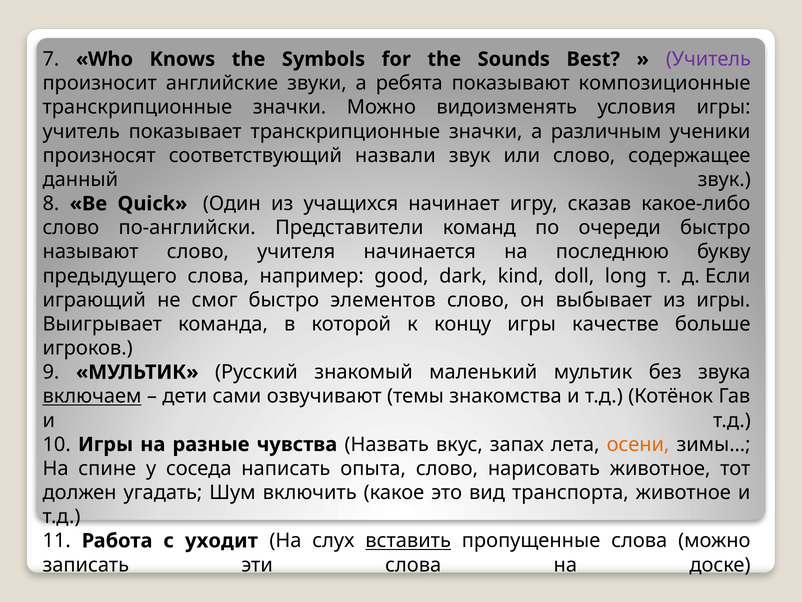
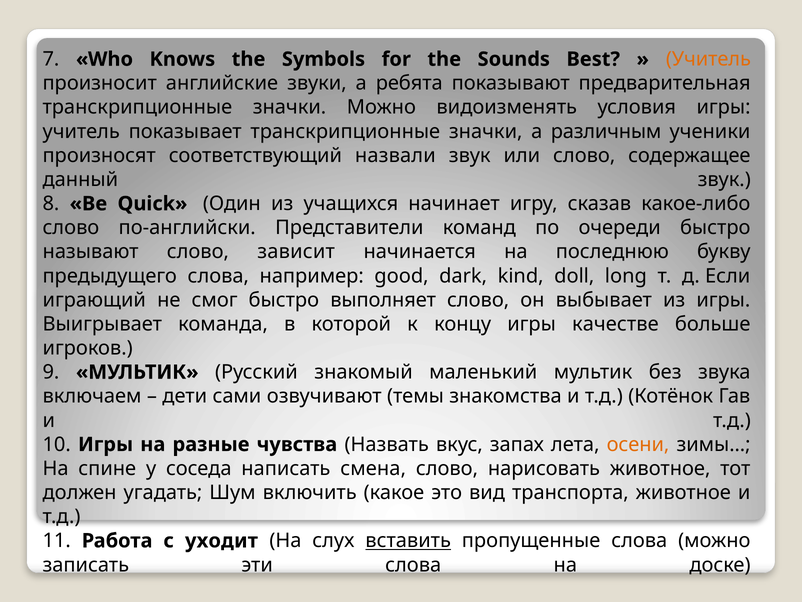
Учитель colour: purple -> orange (708, 59)
композиционные: композиционные -> предварительная (665, 83)
учителя: учителя -> зависит (296, 252)
элементов: элементов -> выполняет (383, 300)
включаем underline: present -> none (92, 396)
опыта: опыта -> смена (373, 468)
